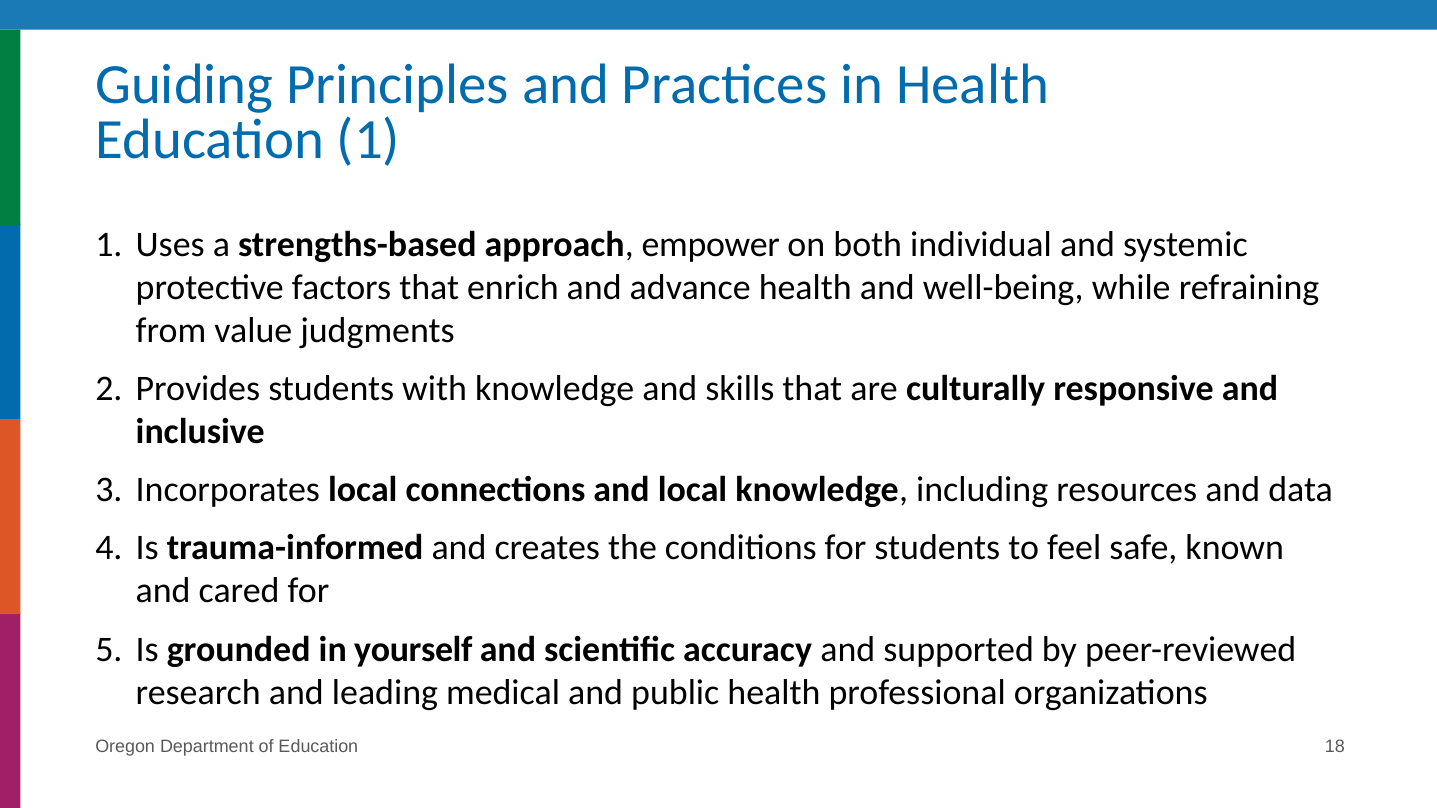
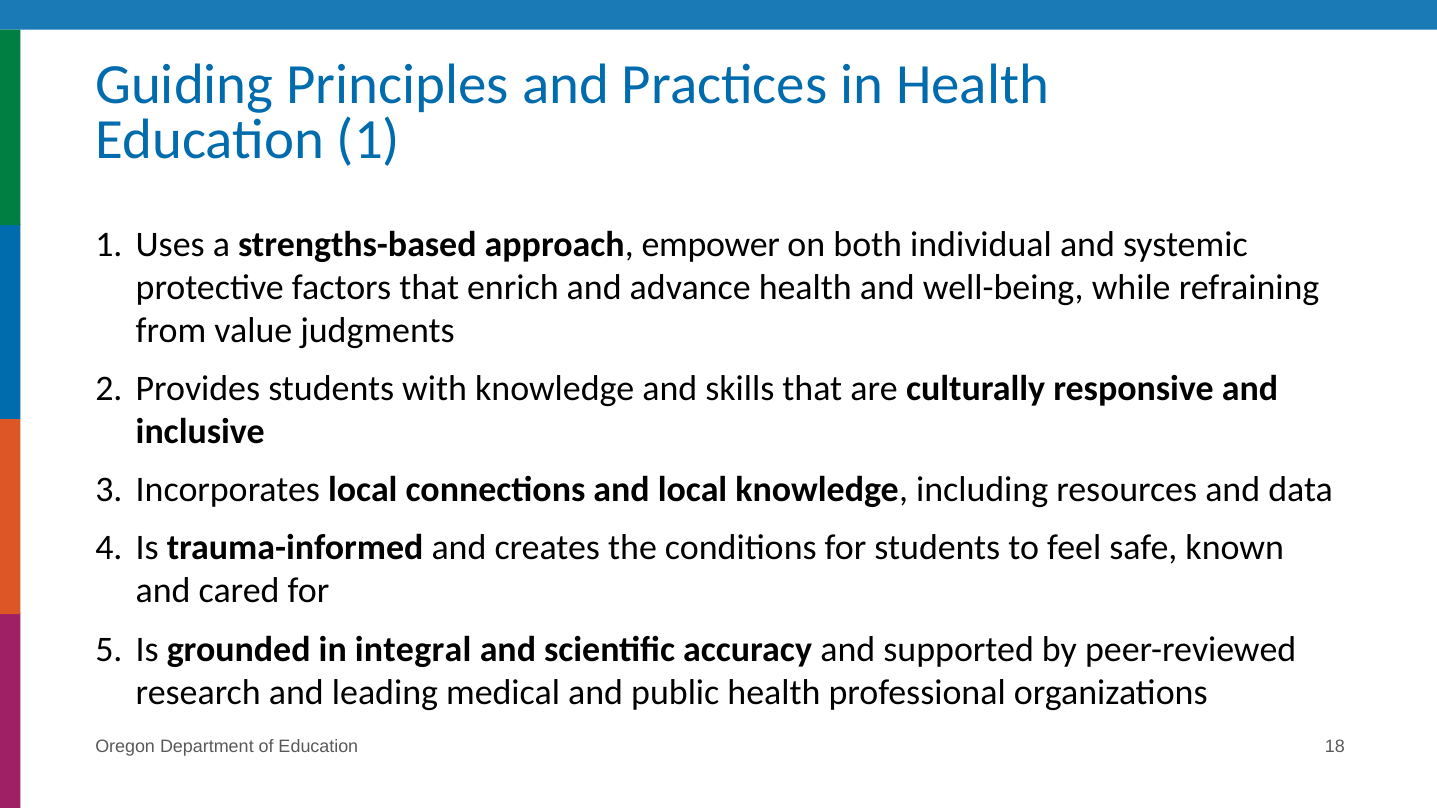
yourself: yourself -> integral (413, 649)
